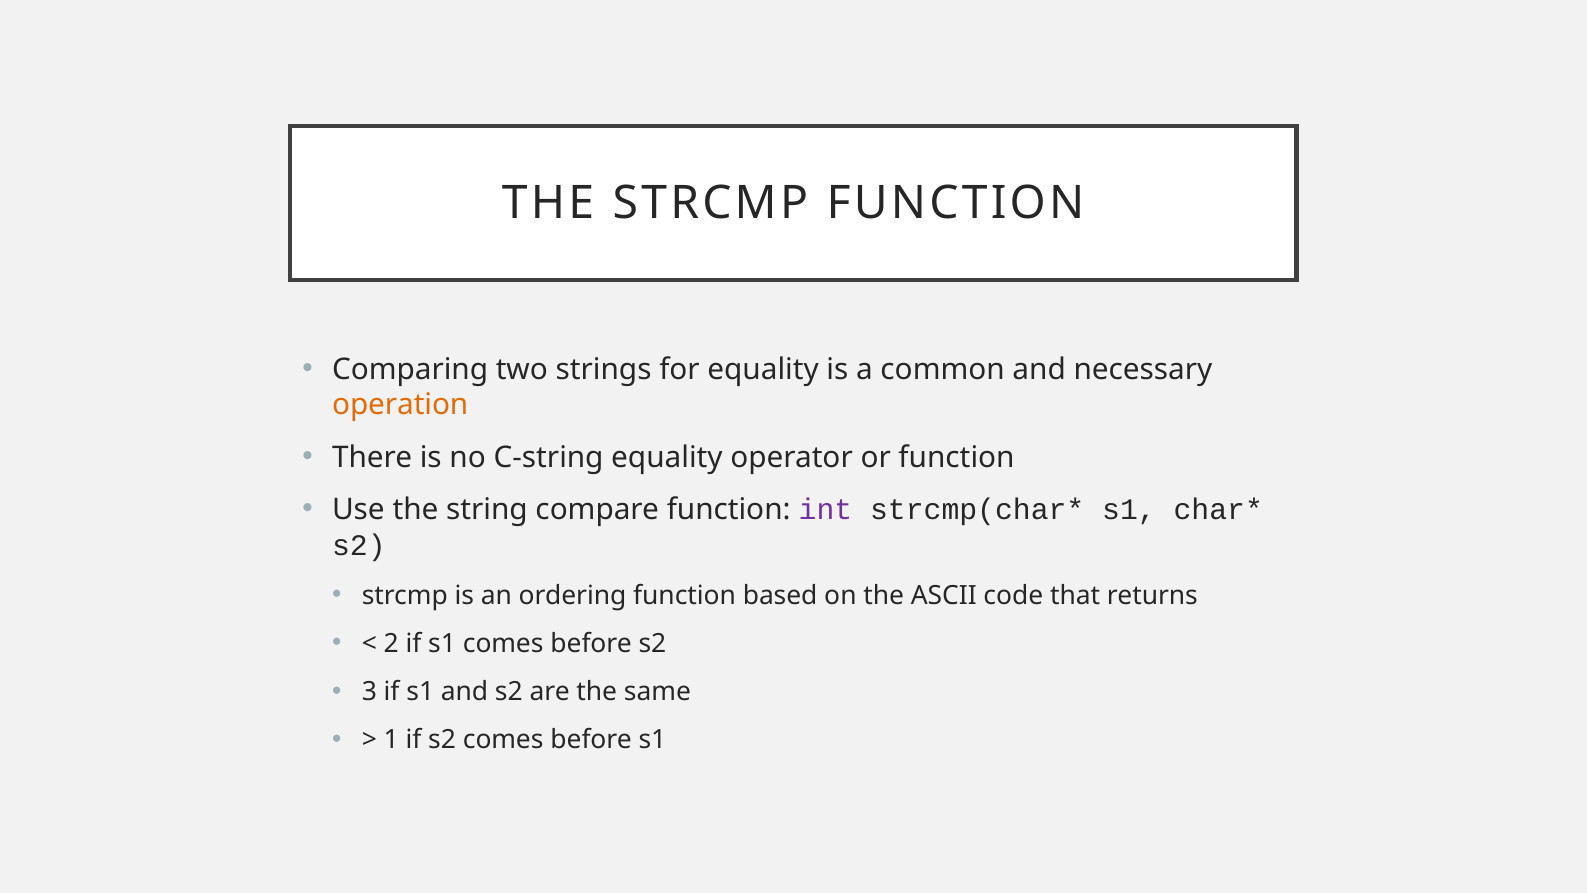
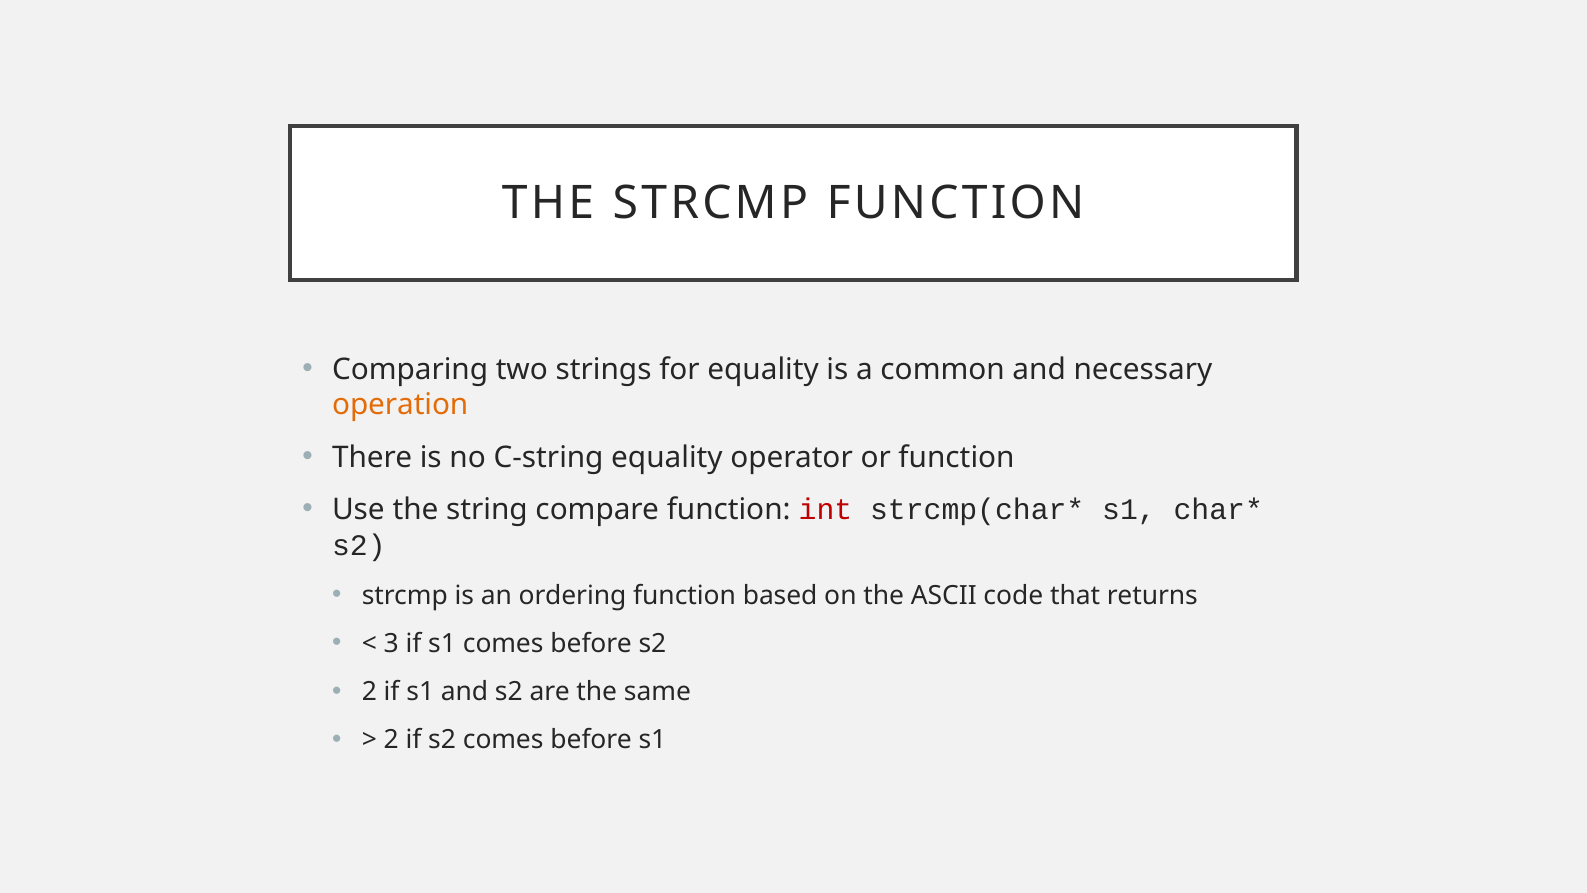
int colour: purple -> red (825, 509)
2: 2 -> 3 (391, 643)
3: 3 -> 2 (369, 692)
1: 1 -> 2 (391, 740)
